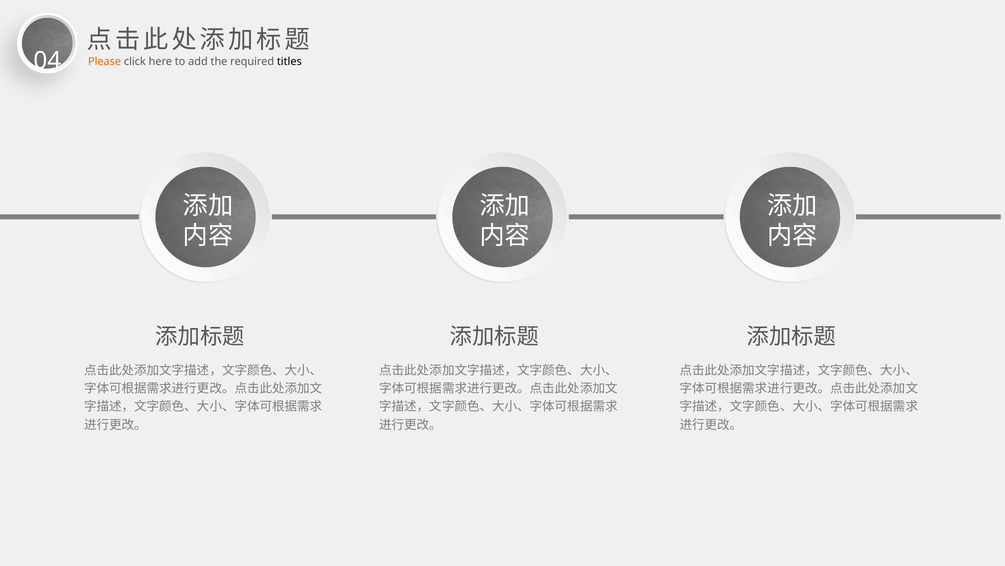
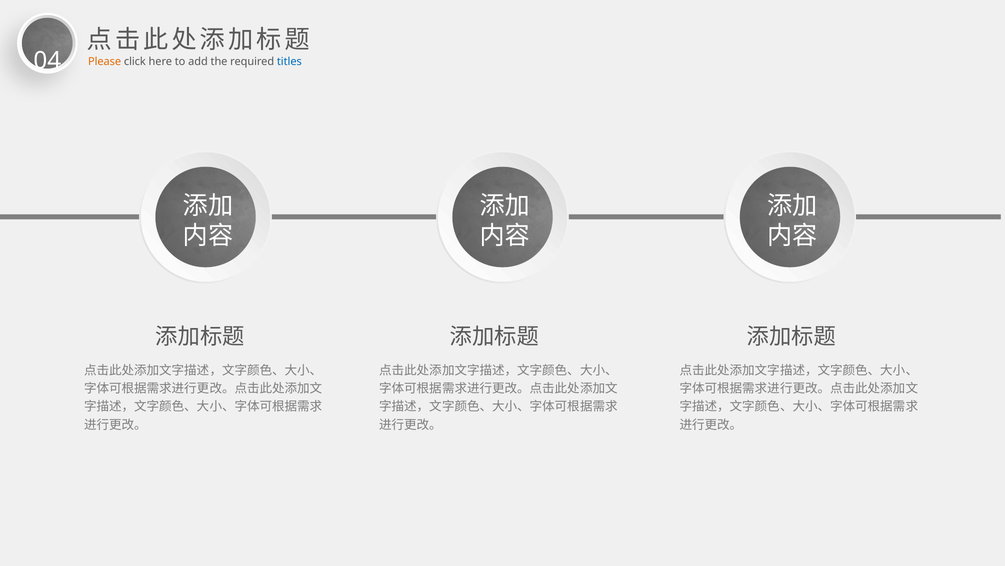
titles colour: black -> blue (289, 61)
